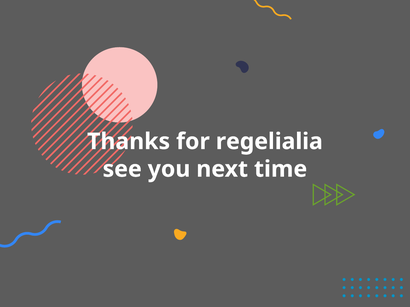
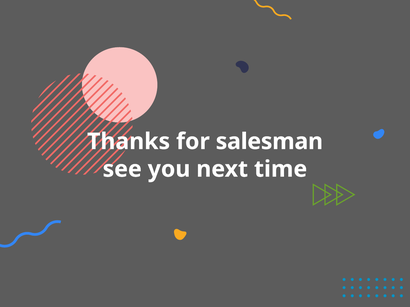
regelialia: regelialia -> salesman (269, 142)
